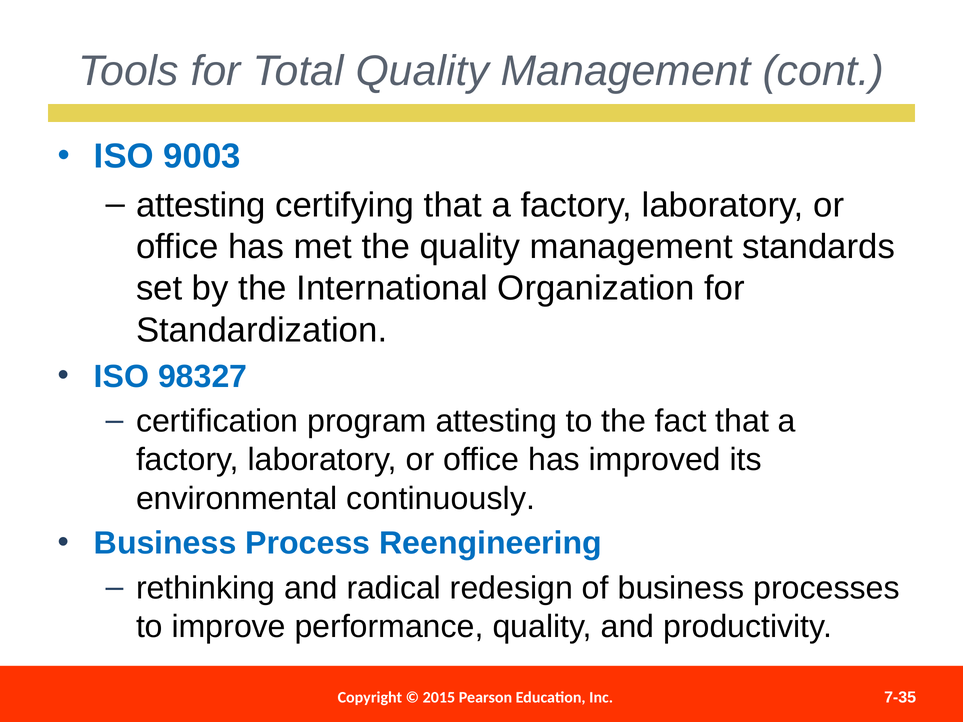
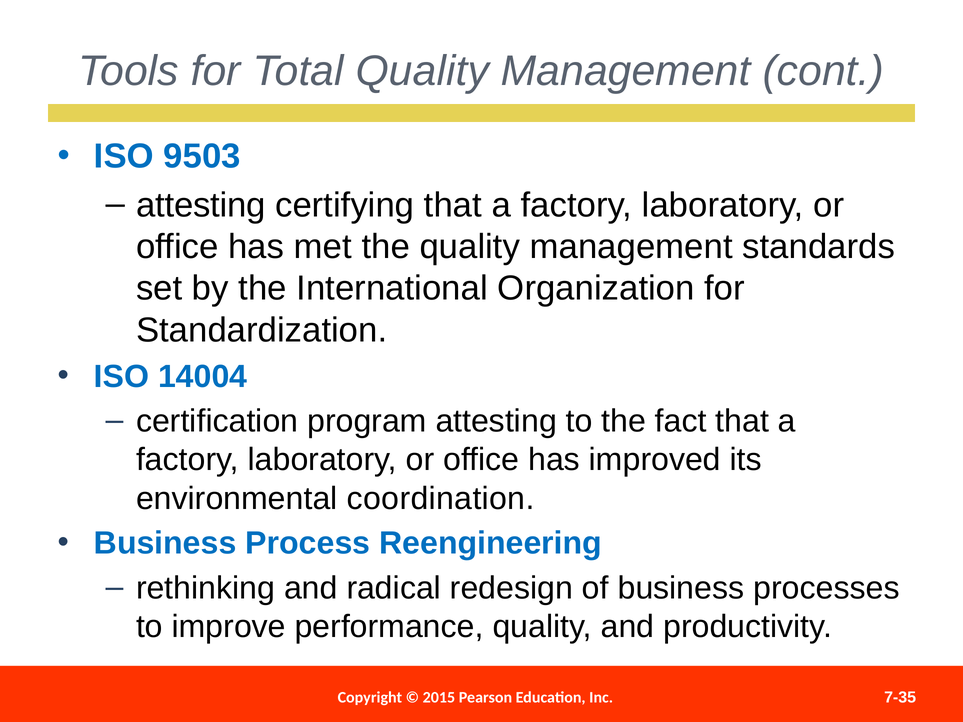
9003: 9003 -> 9503 (202, 157)
98327: 98327 -> 14004 (203, 377)
continuously: continuously -> coordination (441, 499)
